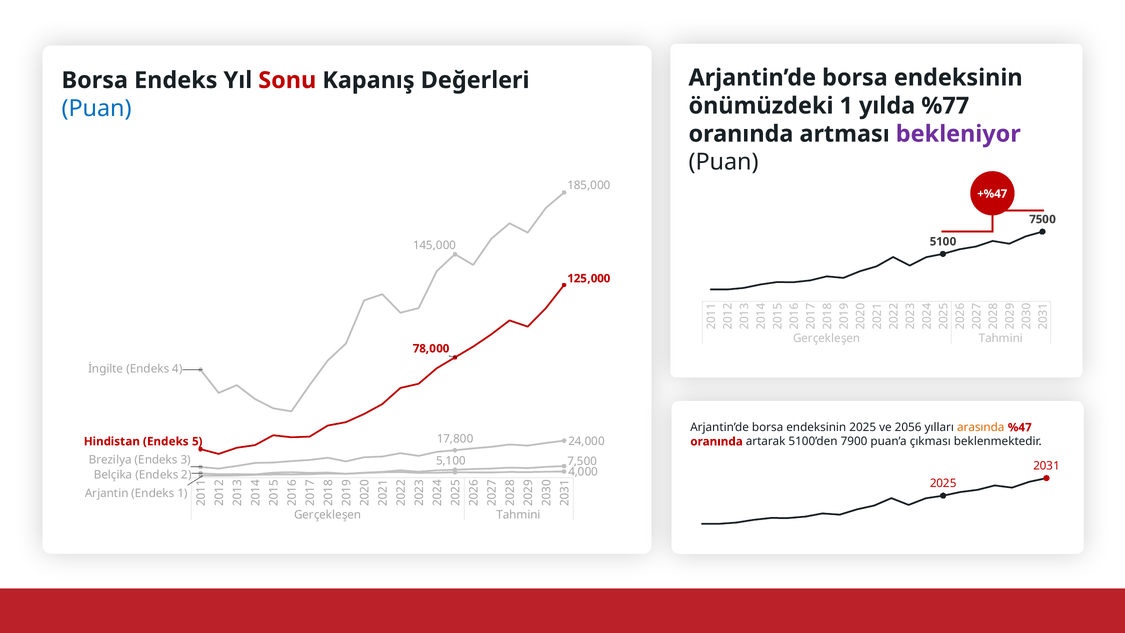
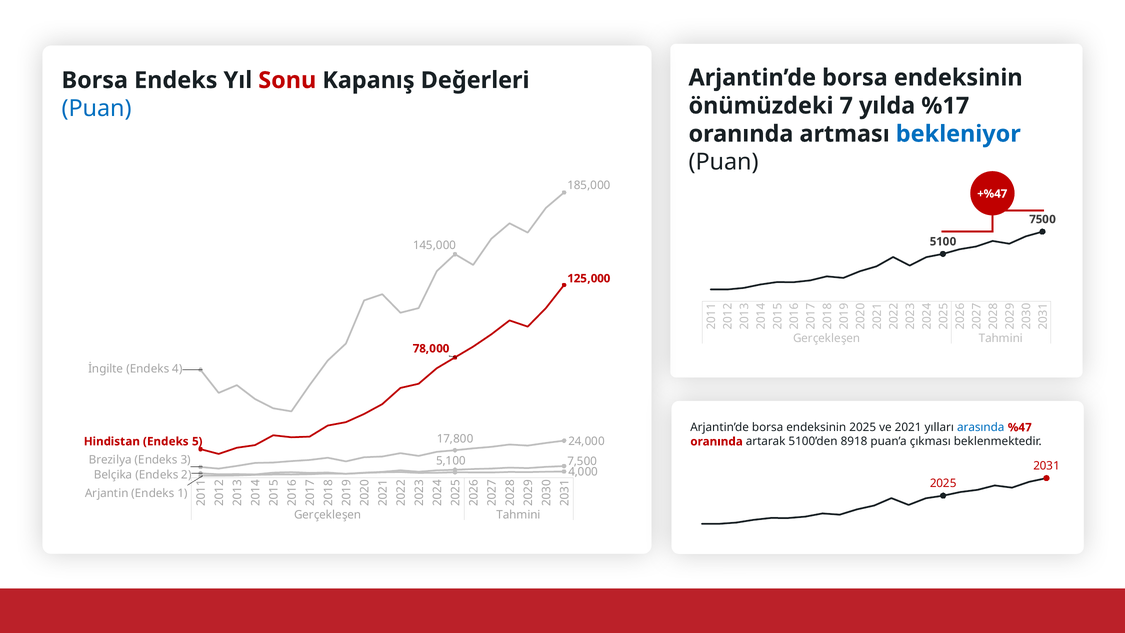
önümüzdeki 1: 1 -> 7 (846, 106)
%77: %77 -> %17 (945, 106)
bekleniyor colour: purple -> blue (958, 134)
2056: 2056 -> 2021 (908, 427)
arasında colour: orange -> blue (981, 427)
7900: 7900 -> 8918 (854, 441)
